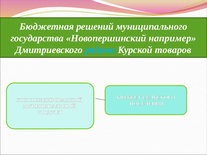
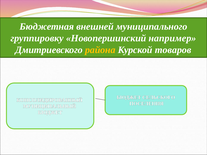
решений: решений -> внешней (95, 27)
государства: государства -> группировку (37, 38)
района colour: light blue -> yellow (100, 50)
